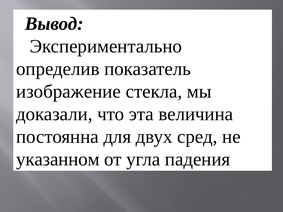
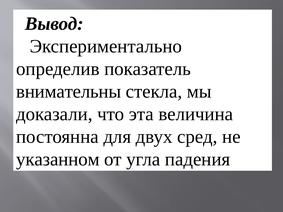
изображение: изображение -> внимательны (69, 92)
